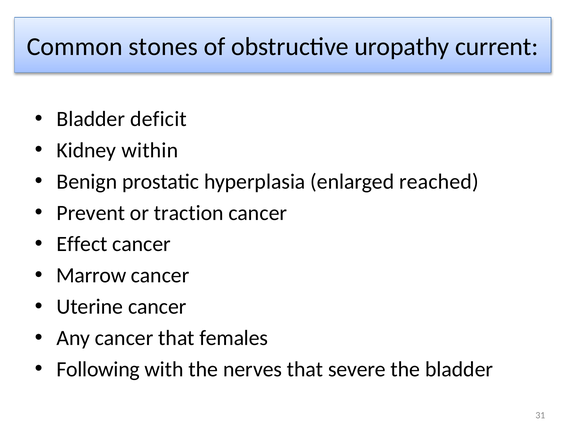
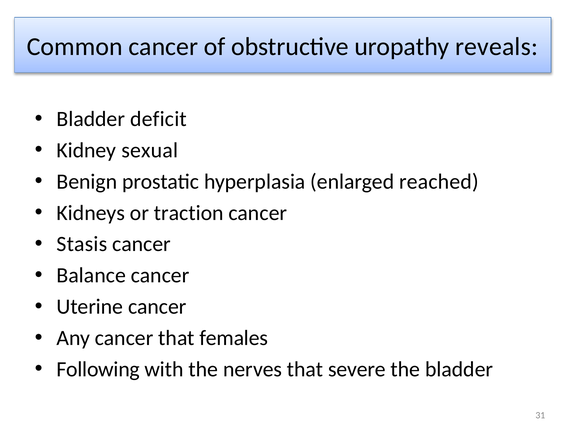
Common stones: stones -> cancer (163, 47)
current: current -> reveals (496, 47)
within: within -> sexual (150, 150)
Prevent: Prevent -> Kidneys (91, 213)
Effect: Effect -> Stasis (82, 244)
Marrow: Marrow -> Balance (91, 275)
